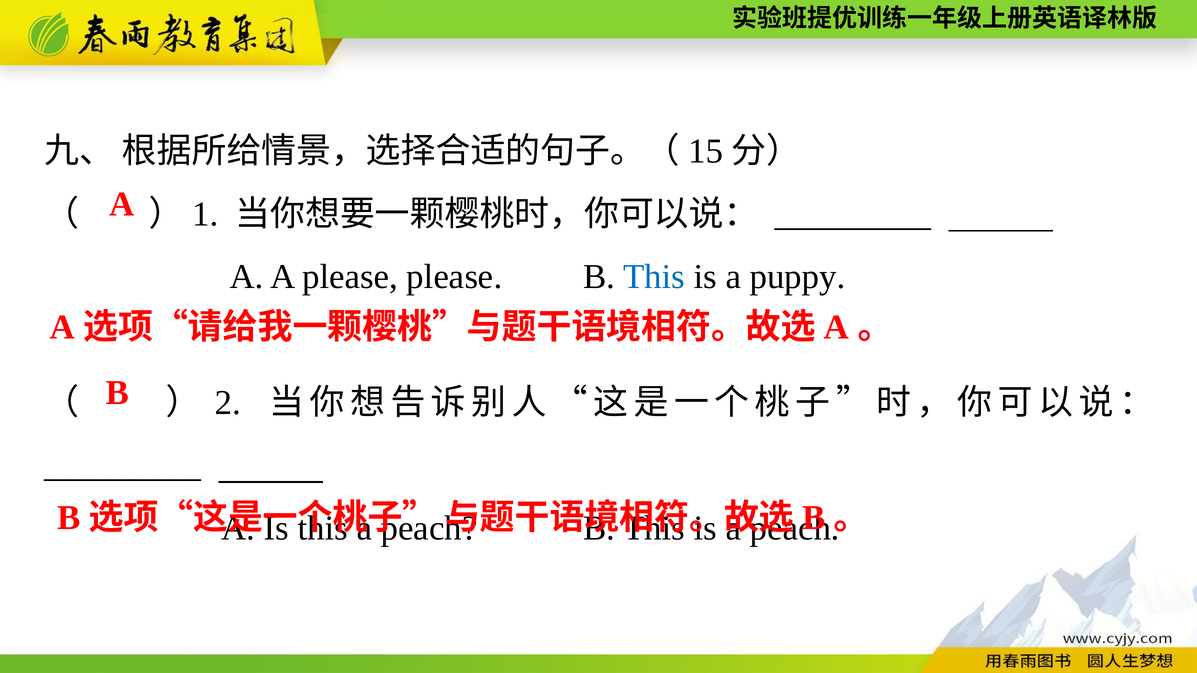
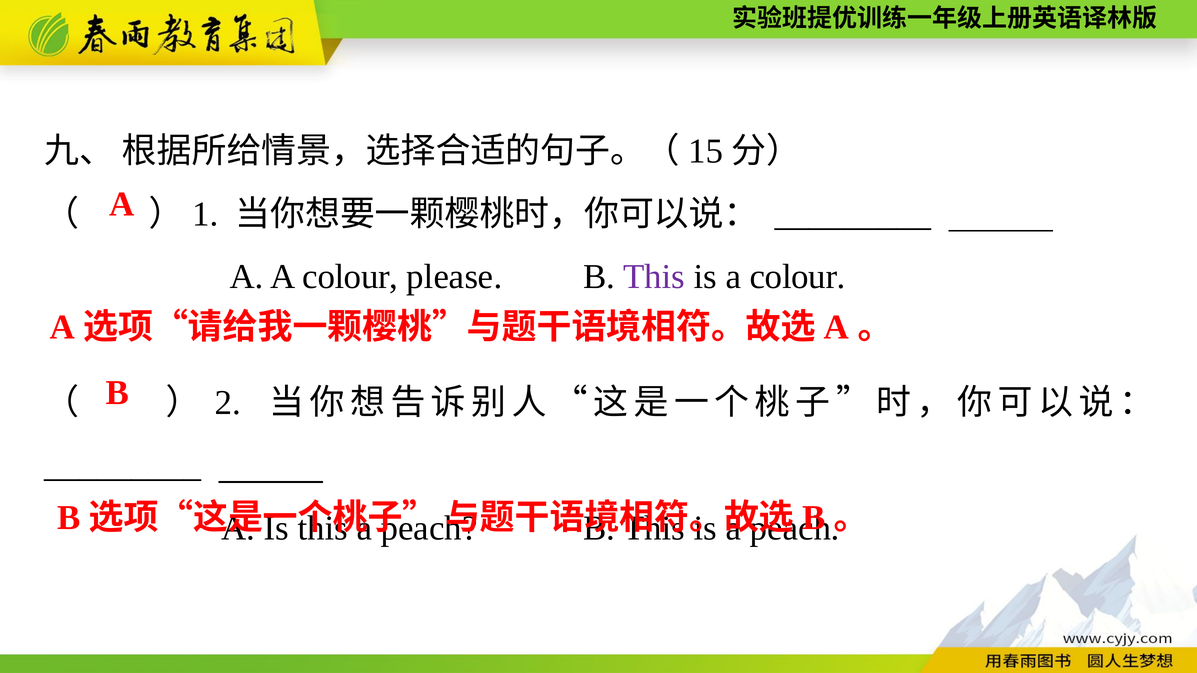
A A please: please -> colour (350, 277)
This colour: blue -> purple (654, 277)
is a puppy: puppy -> colour (798, 277)
